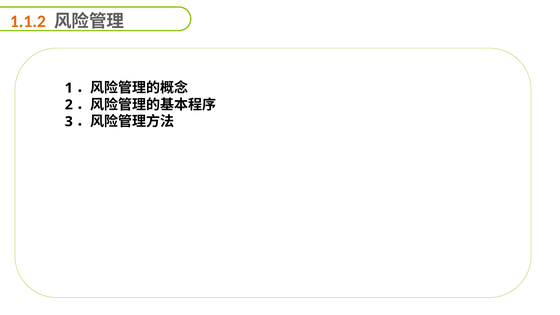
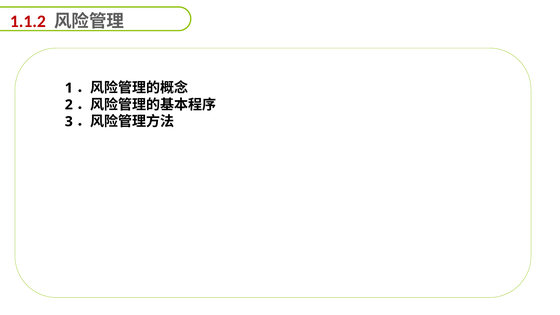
1.1.2 colour: orange -> red (28, 21)
